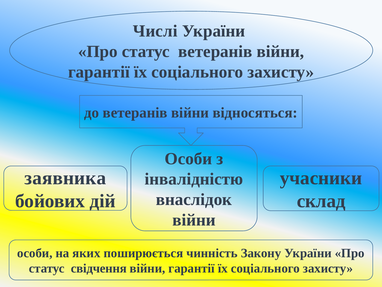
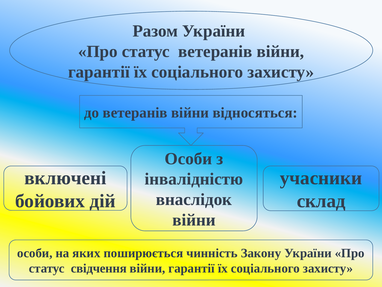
Числі: Числі -> Разом (155, 31)
заявника: заявника -> включені (65, 178)
